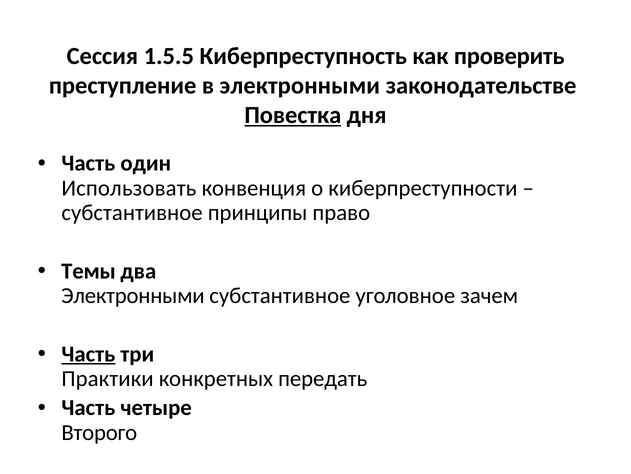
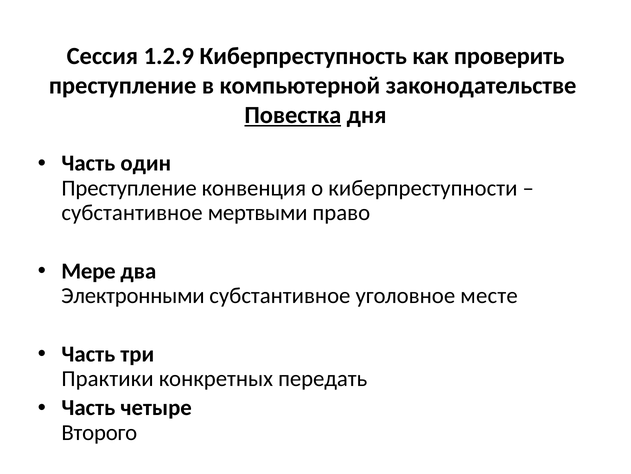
1.5.5: 1.5.5 -> 1.2.9 (169, 56)
в электронными: электронными -> компьютерной (300, 85)
Использовать: Использовать -> Преступление (129, 188)
принципы: принципы -> мертвыми (258, 212)
Темы: Темы -> Мере (88, 271)
зачем: зачем -> месте (489, 295)
Часть underline: present -> none (88, 354)
